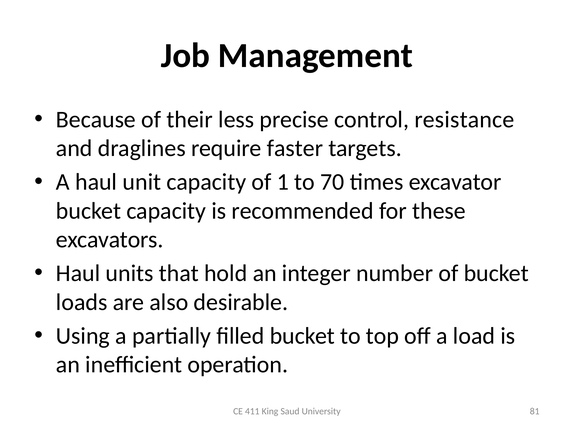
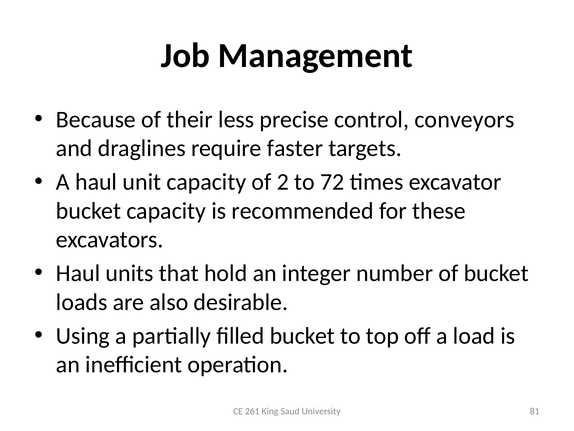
resistance: resistance -> conveyors (464, 119)
1: 1 -> 2 (283, 182)
70: 70 -> 72 (332, 182)
411: 411 -> 261 (252, 411)
